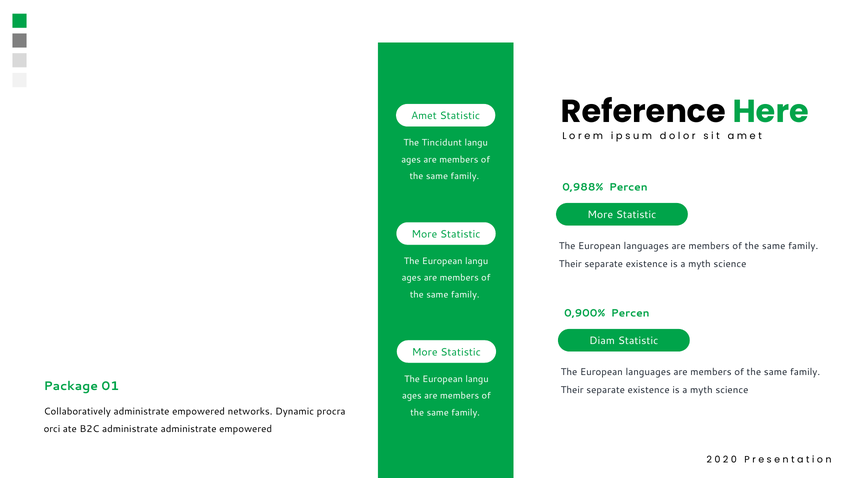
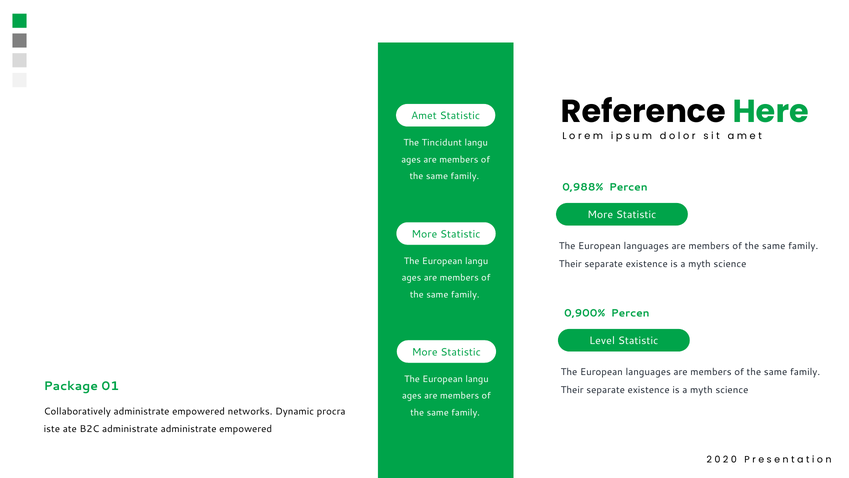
Diam: Diam -> Level (602, 341)
orci: orci -> iste (52, 429)
